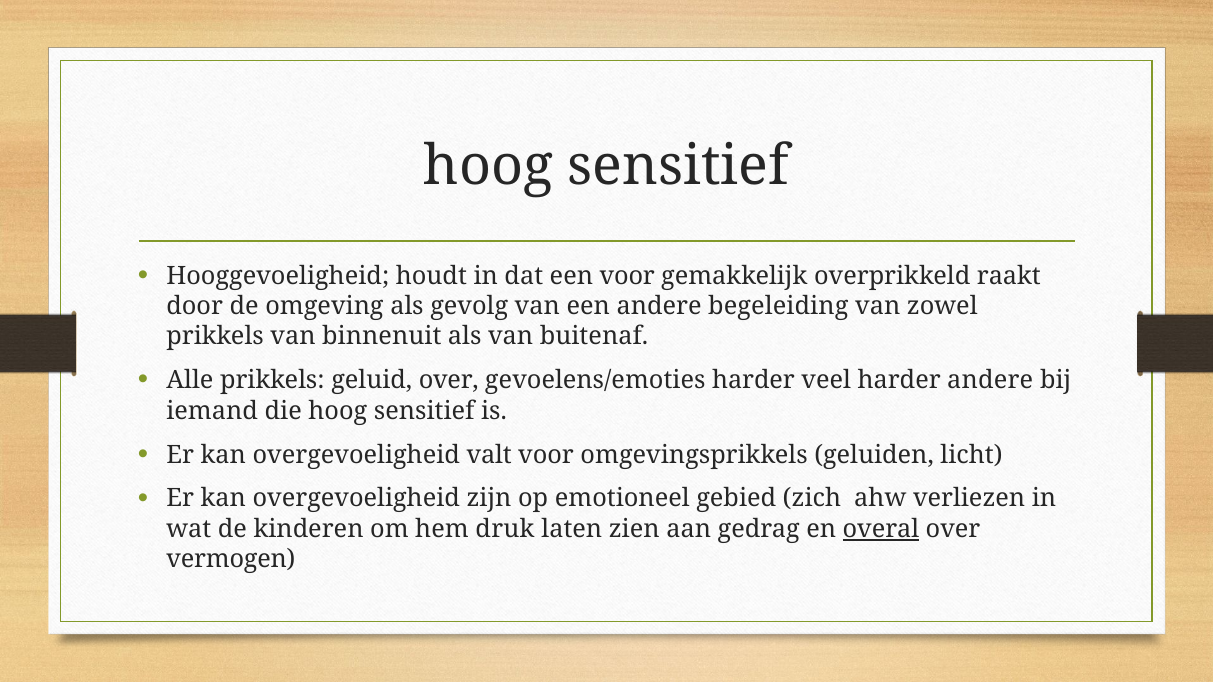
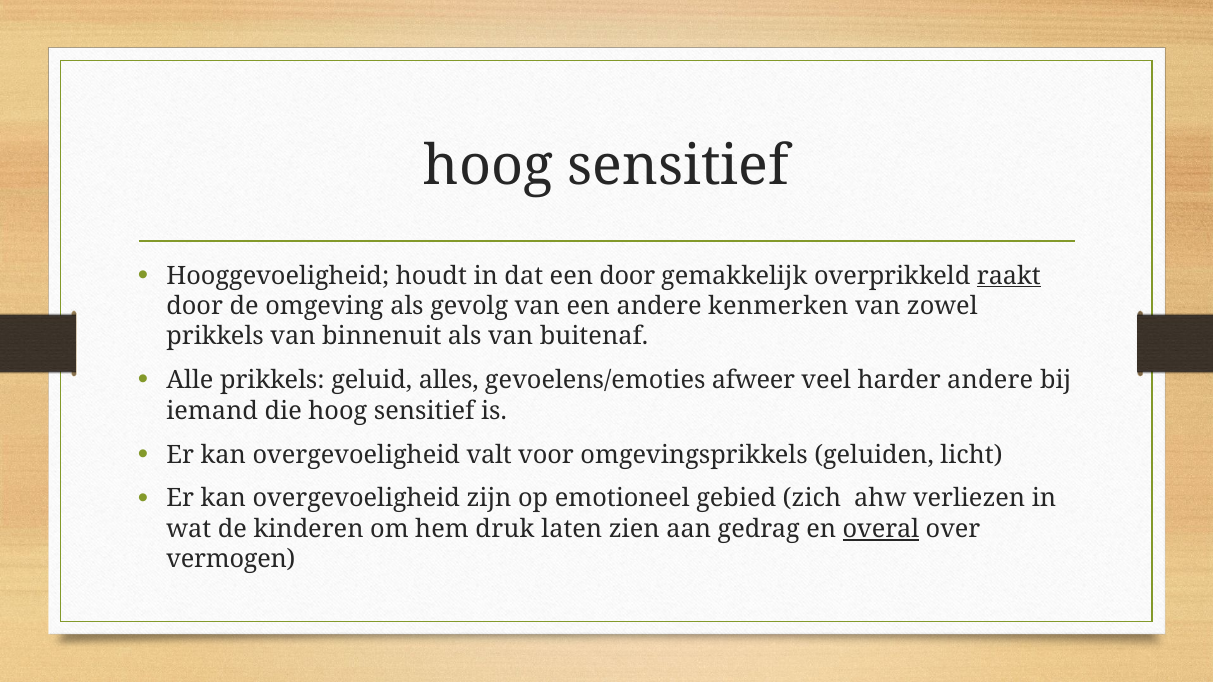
een voor: voor -> door (627, 276)
raakt underline: none -> present (1009, 276)
begeleiding: begeleiding -> kenmerken (778, 306)
geluid over: over -> alles (449, 381)
gevoelens/emoties harder: harder -> afweer (754, 381)
